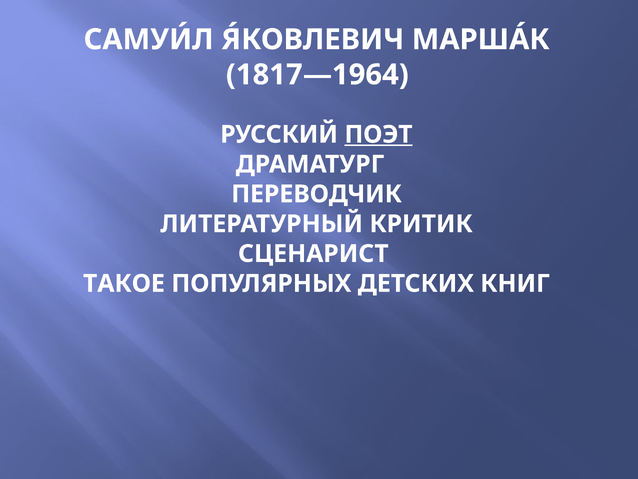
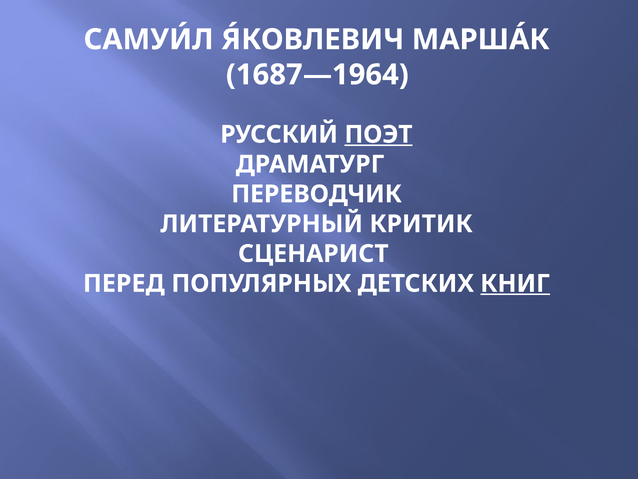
1817—1964: 1817—1964 -> 1687—1964 (317, 75)
ТАКОЕ: ТАКОЕ -> ПЕРЕД (124, 283)
КНИГ underline: none -> present (515, 283)
